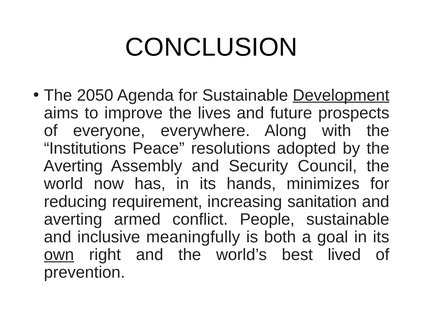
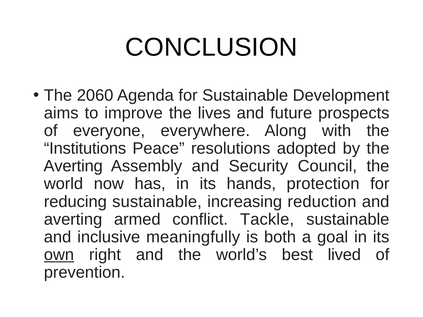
2050: 2050 -> 2060 (95, 95)
Development underline: present -> none (341, 95)
minimizes: minimizes -> protection (323, 184)
reducing requirement: requirement -> sustainable (157, 202)
sanitation: sanitation -> reduction (322, 202)
People: People -> Tackle (267, 219)
